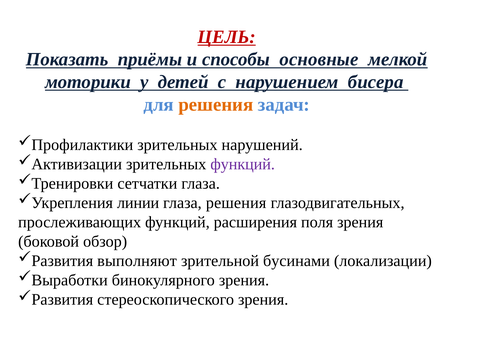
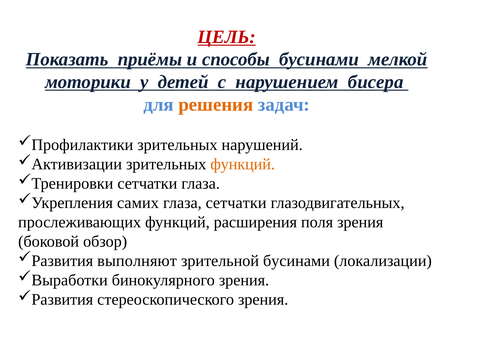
способы основные: основные -> бусинами (319, 59)
функций colour: purple -> orange (243, 164)
линии: линии -> самих (138, 203)
глаза решения: решения -> сетчатки (236, 203)
